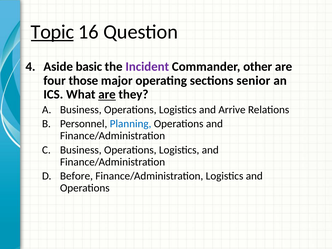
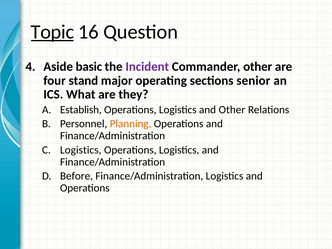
those: those -> stand (83, 81)
are underline: present -> none (107, 94)
Business: Business -> Establish (81, 110)
and Arrive: Arrive -> Other (232, 110)
Planning colour: blue -> orange (131, 124)
Business: Business -> Logistics (81, 150)
